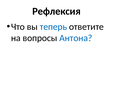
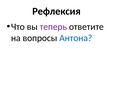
теперь colour: blue -> purple (53, 27)
